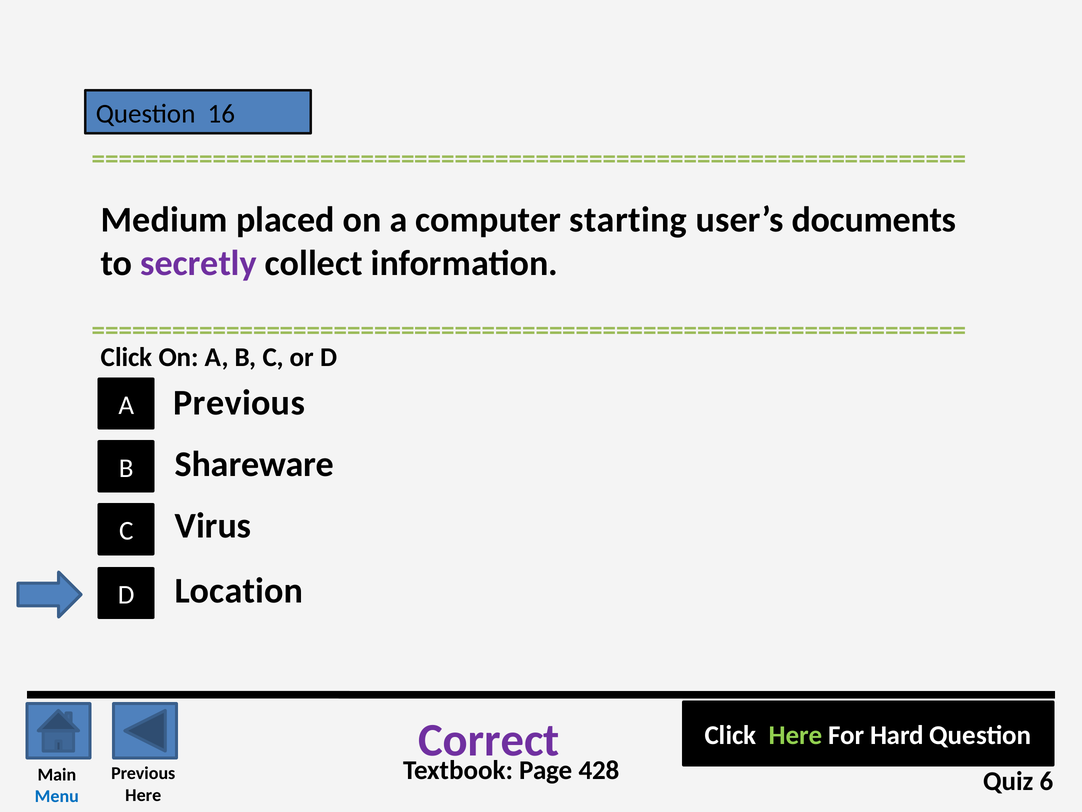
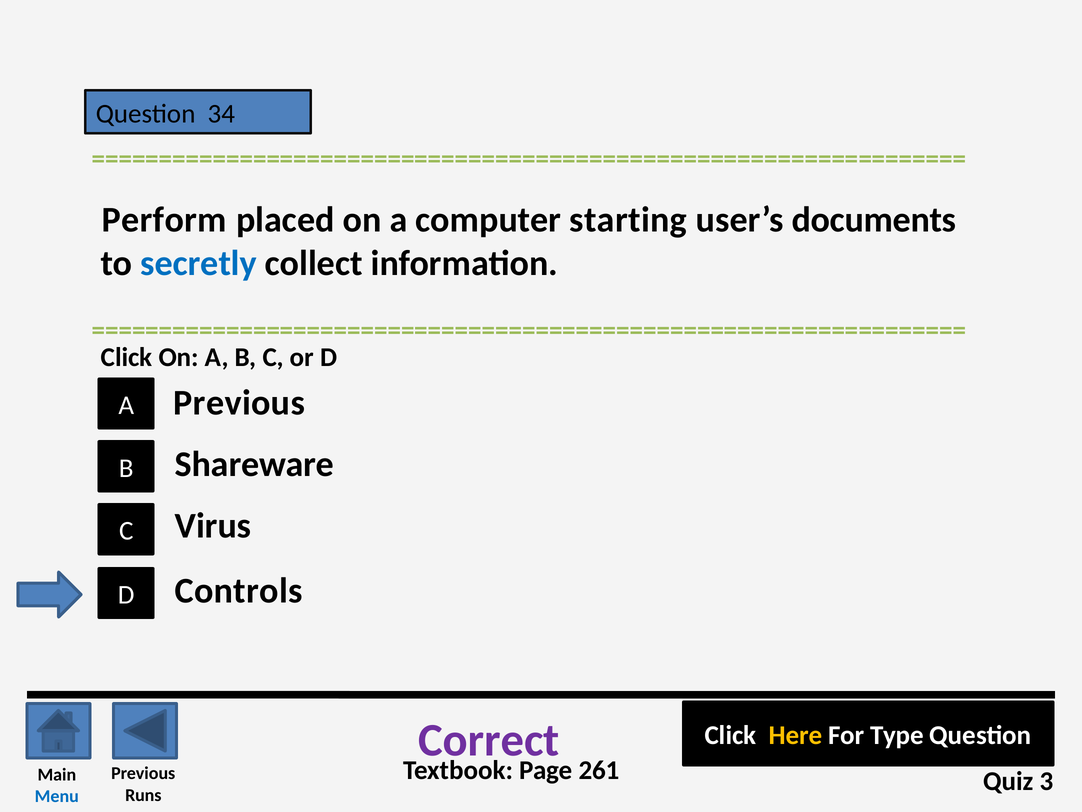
16: 16 -> 34 (221, 114)
Medium: Medium -> Perform (164, 220)
secretly colour: purple -> blue (199, 263)
Location: Location -> Controls (239, 590)
Here colour: light green -> yellow (795, 735)
Hard: Hard -> Type (897, 735)
428: 428 -> 261 (599, 770)
6: 6 -> 3 (1046, 781)
Here: Here -> Runs (143, 795)
